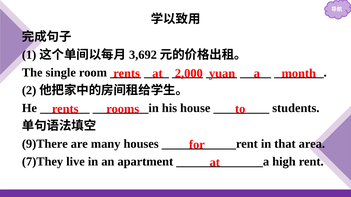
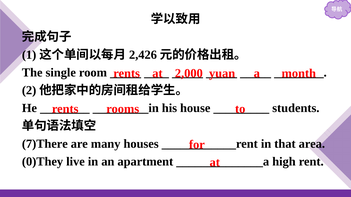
3,692: 3,692 -> 2,426 (143, 55)
9)There: 9)There -> 7)There (45, 144)
7)They: 7)They -> 0)They (43, 162)
